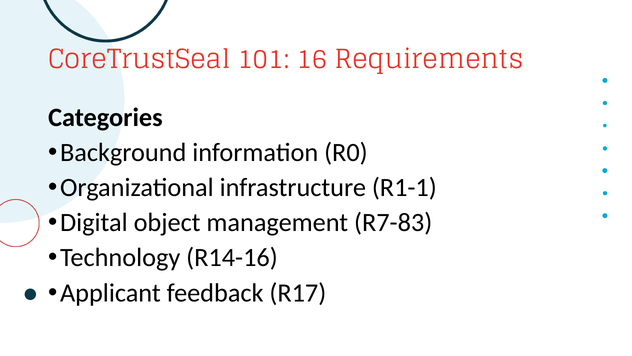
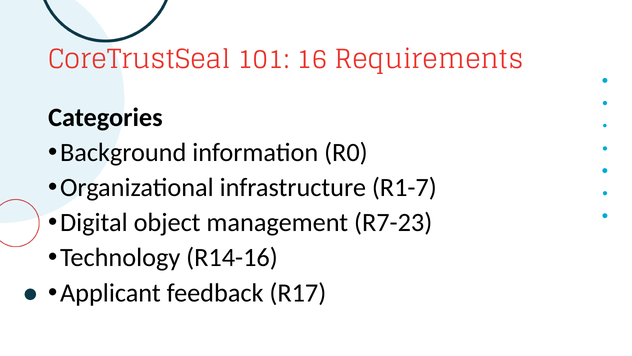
R1-1: R1-1 -> R1-7 (404, 187)
R7-83: R7-83 -> R7-23 (393, 222)
